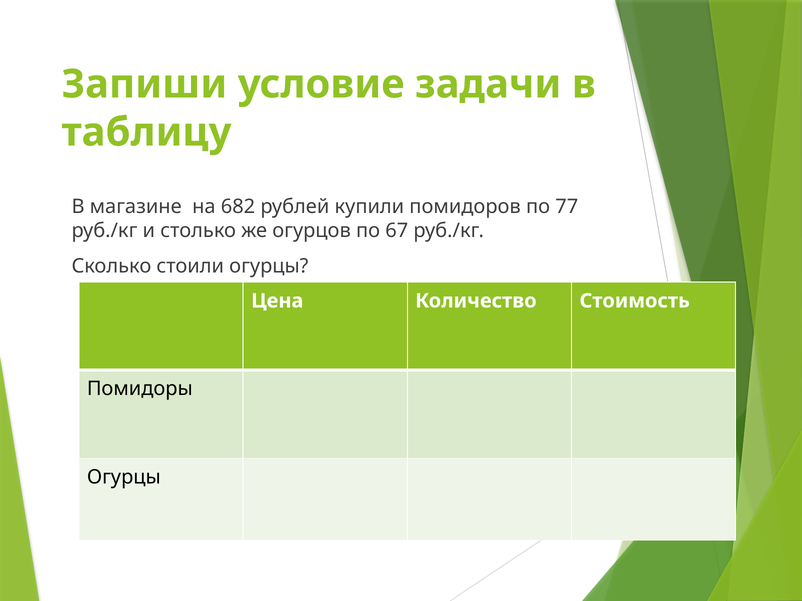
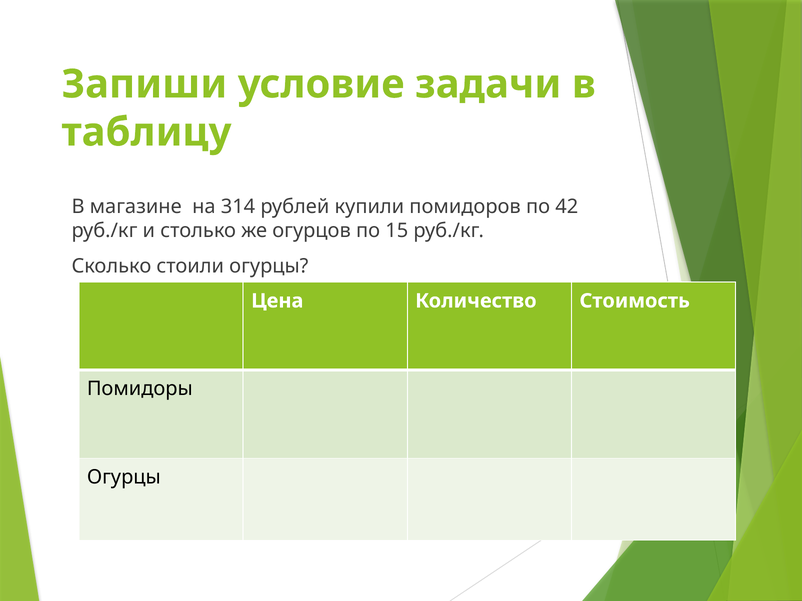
682: 682 -> 314 (238, 207)
77: 77 -> 42 (567, 207)
67: 67 -> 15 (397, 231)
